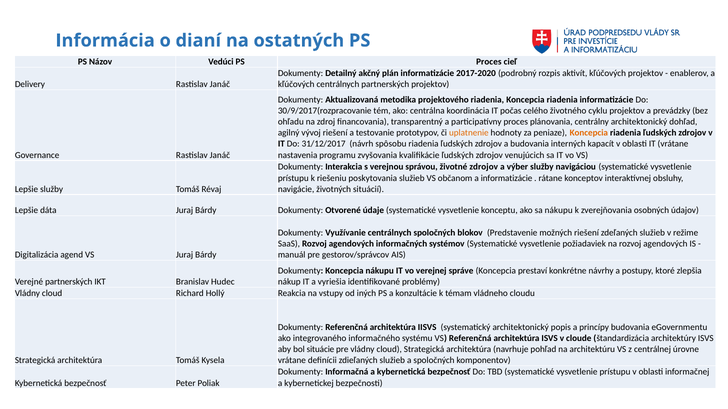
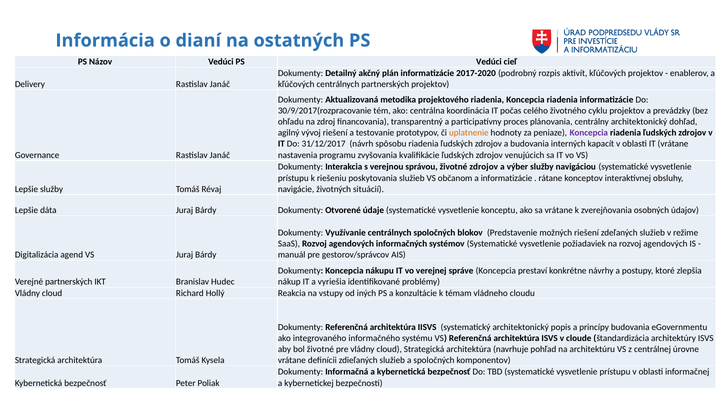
PS Proces: Proces -> Vedúci (489, 62)
Koncepcia colour: orange -> purple (589, 133)
sa nákupu: nákupu -> vrátane (559, 210)
bol situácie: situácie -> životné (320, 350)
